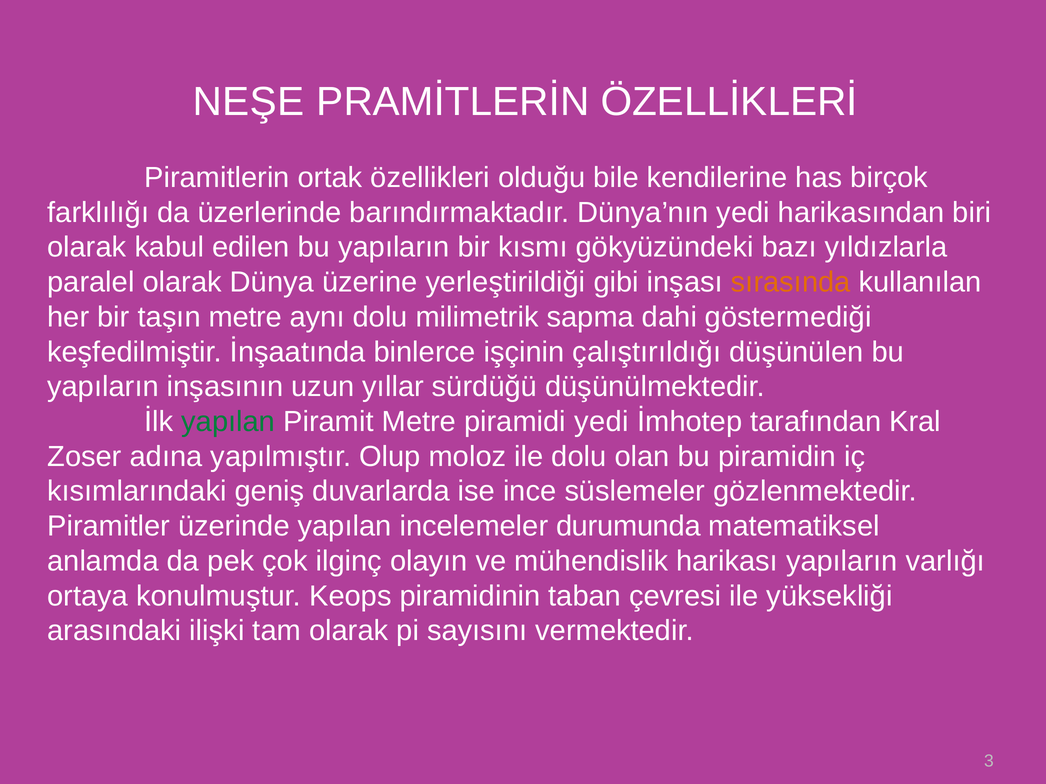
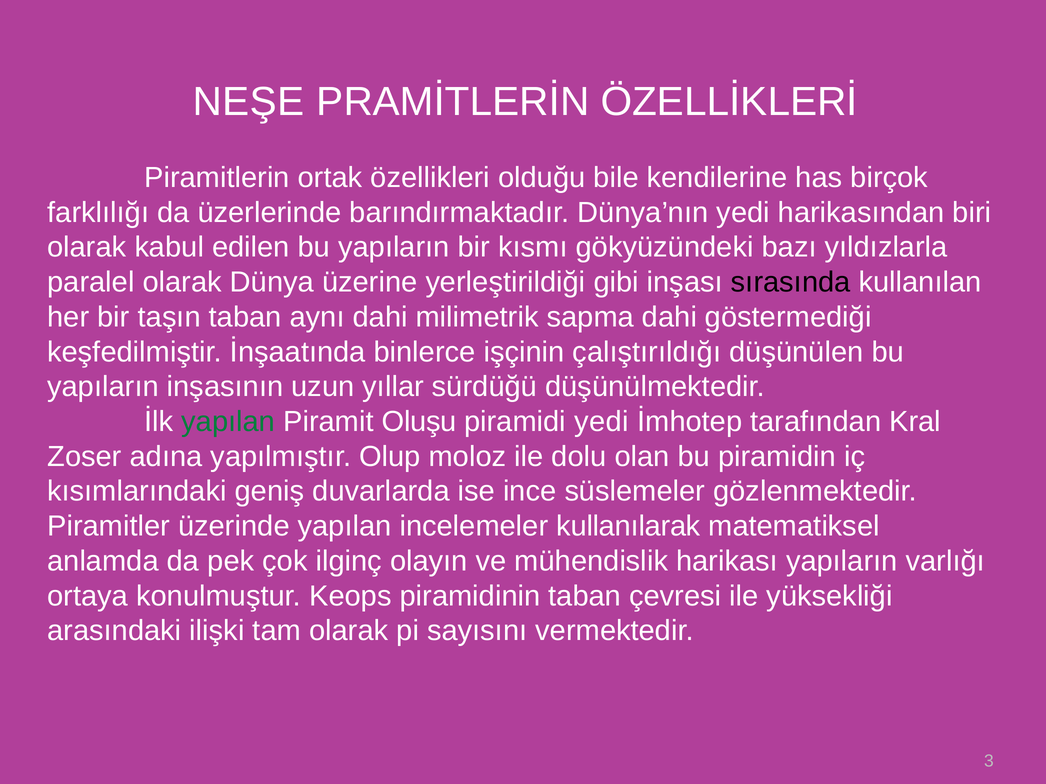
sırasında colour: orange -> black (791, 282)
taşın metre: metre -> taban (245, 317)
aynı dolu: dolu -> dahi (380, 317)
Piramit Metre: Metre -> Oluşu (419, 422)
durumunda: durumunda -> kullanılarak (628, 527)
